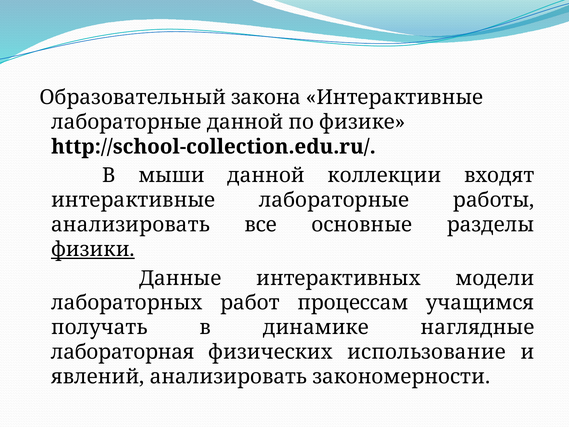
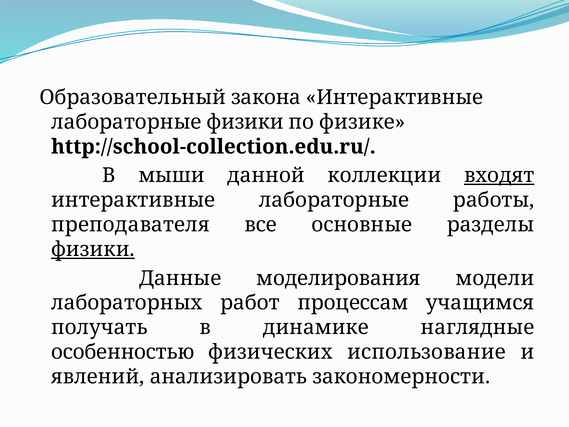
лабораторные данной: данной -> физики (245, 122)
входят underline: none -> present (499, 175)
анализировать: анализировать -> преподавателя (130, 225)
интерактивных: интерактивных -> моделирования (338, 278)
лабораторная: лабораторная -> особенностью (123, 352)
